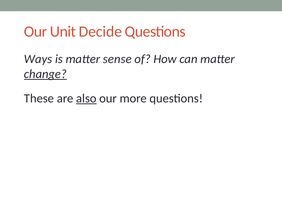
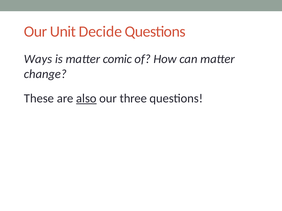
sense: sense -> comic (117, 59)
change underline: present -> none (45, 74)
more: more -> three (133, 99)
